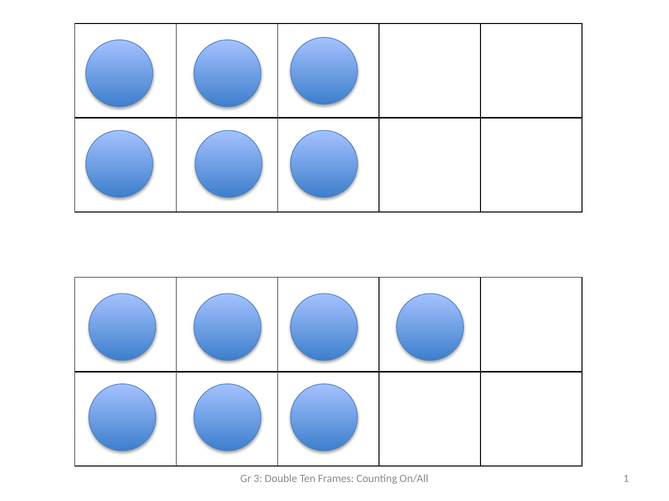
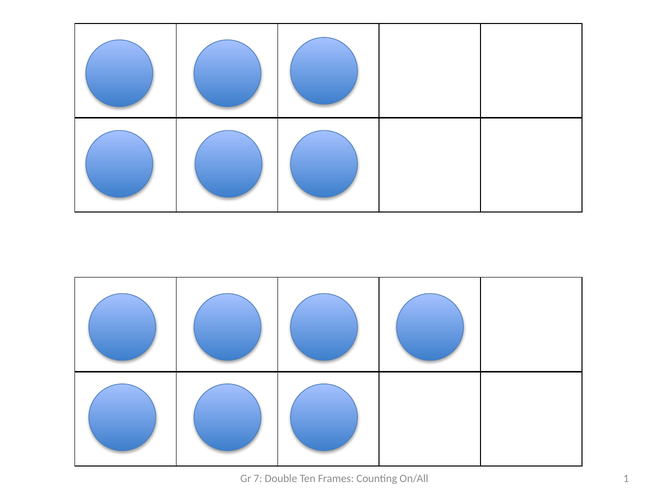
3: 3 -> 7 (258, 479)
